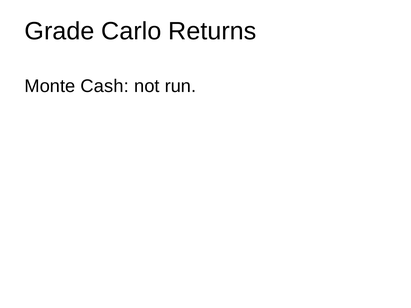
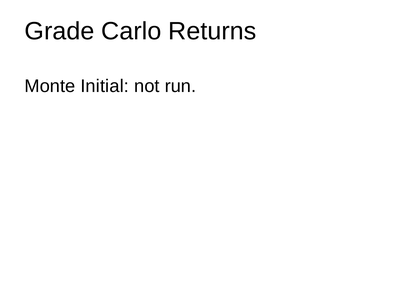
Cash: Cash -> Initial (105, 86)
